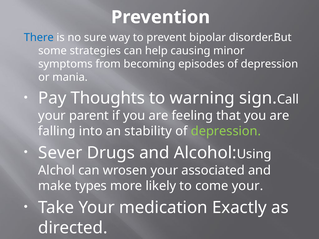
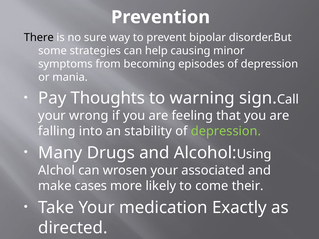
There colour: blue -> black (39, 38)
parent: parent -> wrong (89, 116)
Sever: Sever -> Many (60, 153)
types: types -> cases (91, 186)
come your: your -> their (248, 186)
